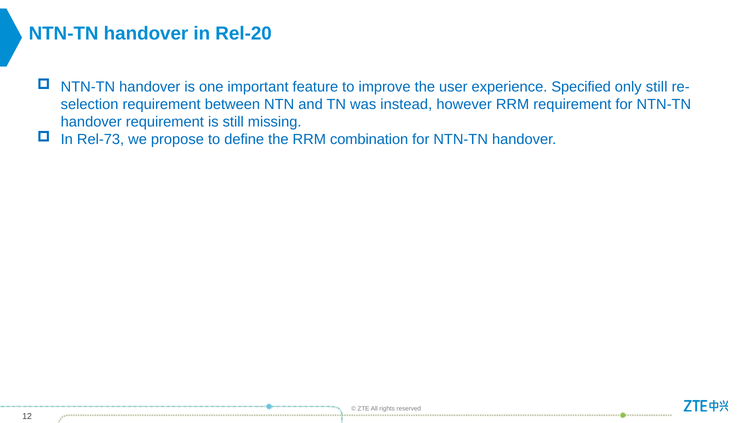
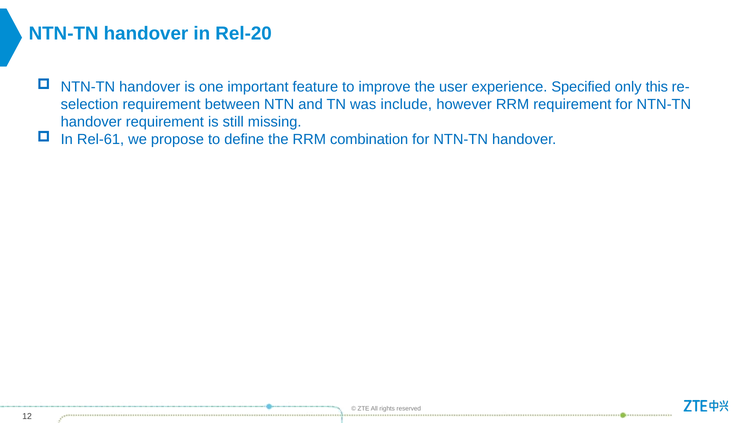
only still: still -> this (657, 87)
instead: instead -> include (406, 104)
Rel-73: Rel-73 -> Rel-61 (101, 139)
